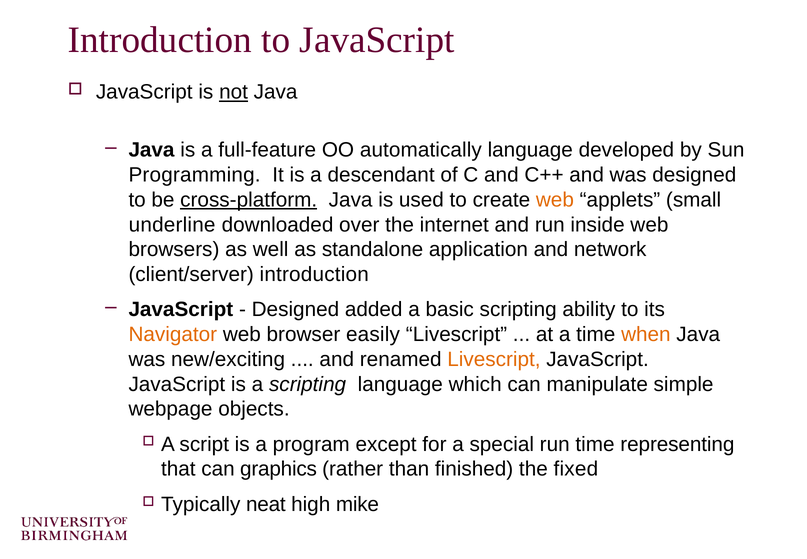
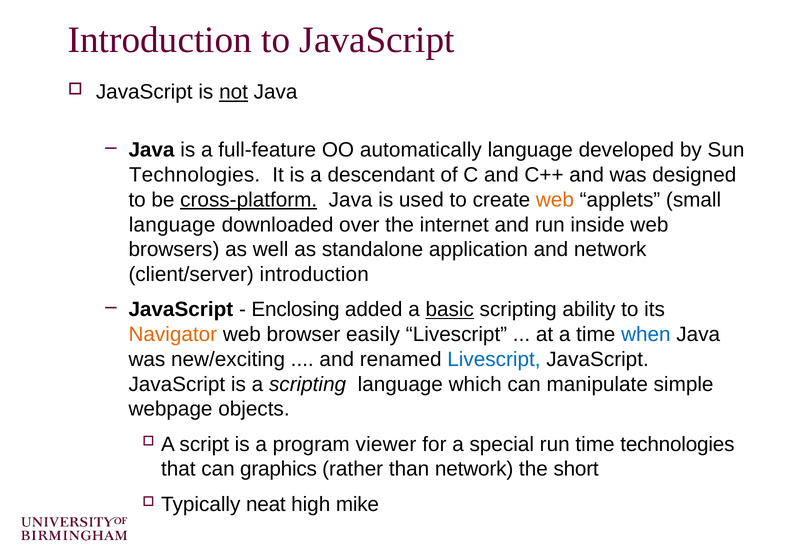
Programming: Programming -> Technologies (195, 175)
underline: underline -> language (172, 225)
Designed: Designed -> Enclosing (296, 309)
basic underline: none -> present (450, 309)
when colour: orange -> blue (646, 334)
Livescript colour: orange -> blue (494, 359)
except: except -> viewer (386, 444)
time representing: representing -> technologies (677, 444)
than finished: finished -> network (474, 469)
fixed: fixed -> short (576, 469)
